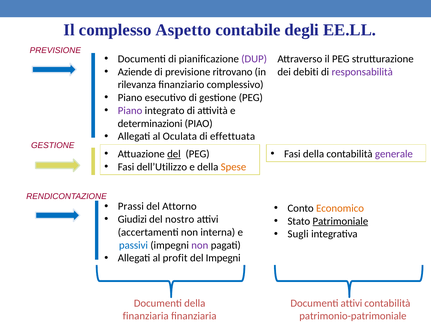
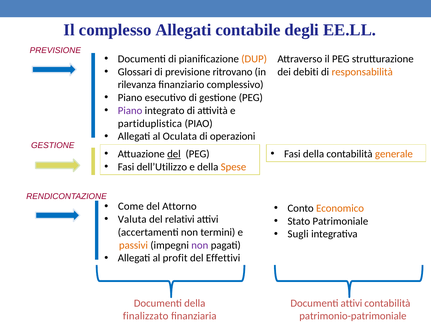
complesso Aspetto: Aspetto -> Allegati (183, 30)
DUP colour: purple -> orange (254, 59)
Aziende: Aziende -> Glossari (135, 72)
responsabilità colour: purple -> orange (362, 72)
determinazioni: determinazioni -> partiduplistica (150, 124)
effettuata: effettuata -> operazioni (233, 137)
generale colour: purple -> orange (394, 154)
Prassi: Prassi -> Come (131, 207)
Giudizi: Giudizi -> Valuta (132, 219)
nostro: nostro -> relativi (180, 219)
Patrimoniale underline: present -> none (340, 221)
interna: interna -> termini (218, 232)
passivi colour: blue -> orange (133, 245)
del Impegni: Impegni -> Effettivi (223, 258)
finanziaria: finanziaria -> finalizzato (146, 316)
